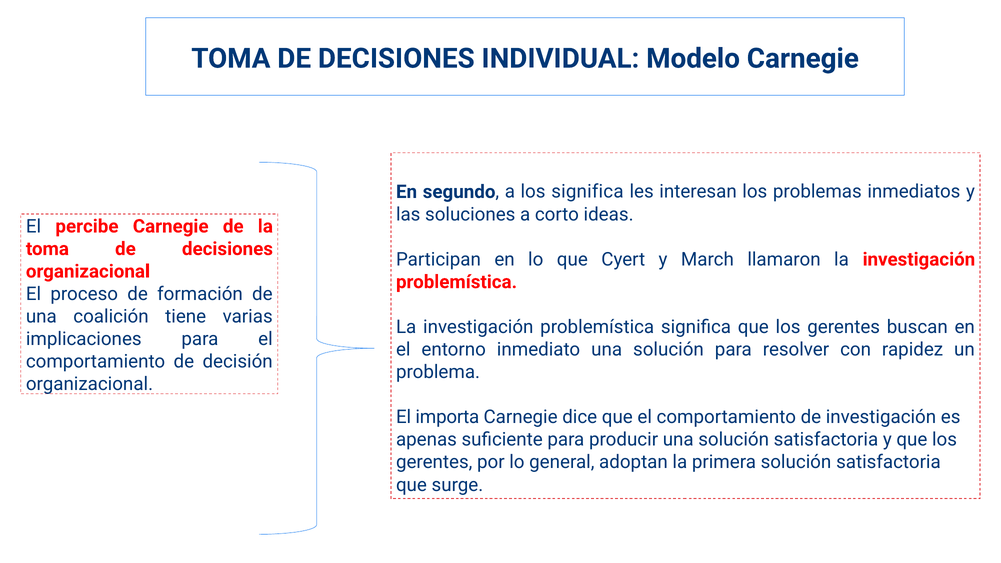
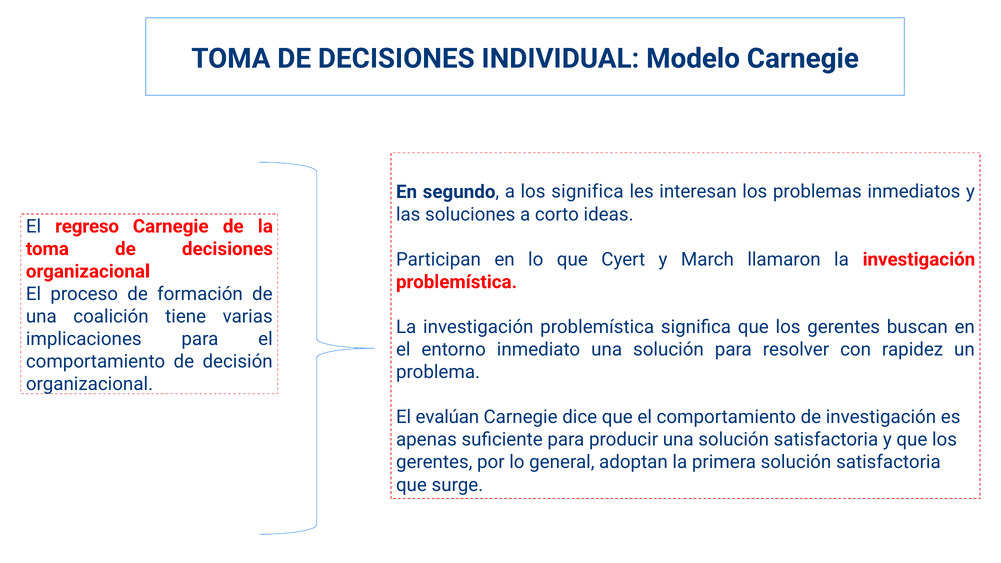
percibe: percibe -> regreso (87, 226)
importa: importa -> evalúan (447, 417)
